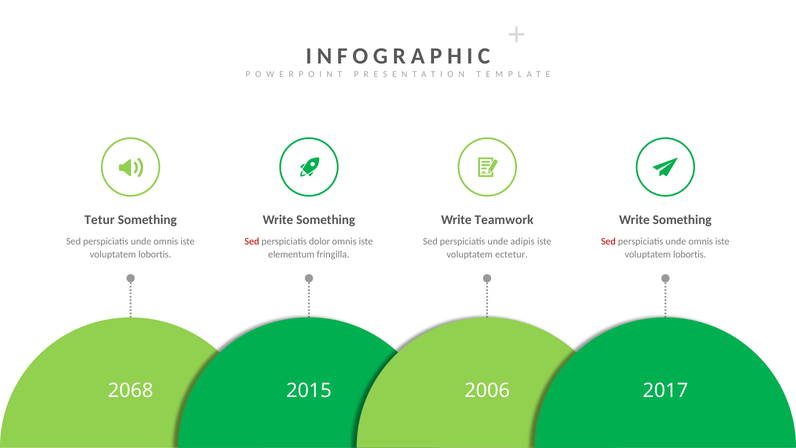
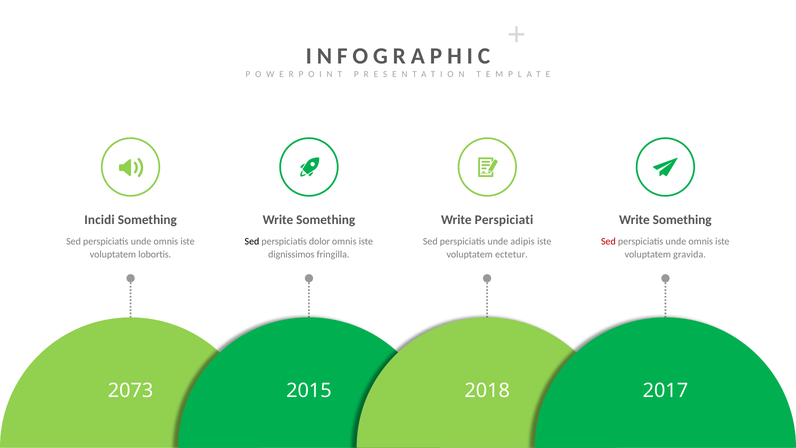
Tetur: Tetur -> Incidi (100, 220)
Teamwork: Teamwork -> Perspiciati (504, 220)
Sed colour: red -> black (252, 241)
elementum: elementum -> dignissimos (291, 255)
lobortis: lobortis -> gravida (690, 255)
2068: 2068 -> 2073 (131, 391)
2006: 2006 -> 2018 (487, 391)
